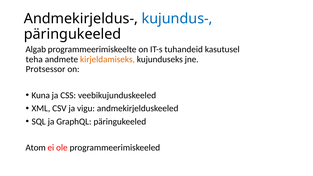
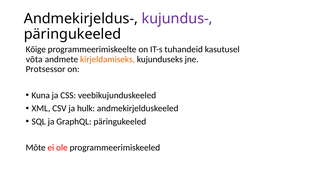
kujundus- colour: blue -> purple (177, 19)
Algab: Algab -> Kõige (36, 49)
teha: teha -> võta (34, 59)
vigu: vigu -> hulk (86, 108)
Atom: Atom -> Mõte (36, 148)
